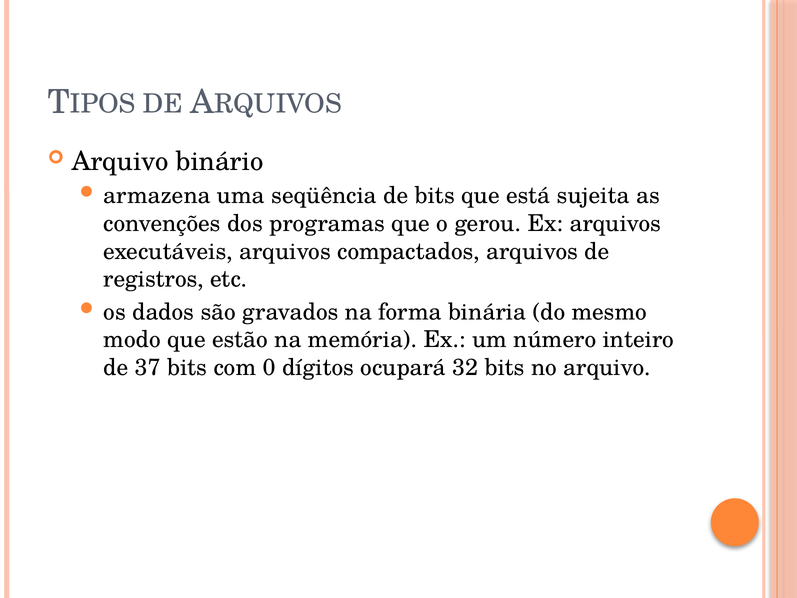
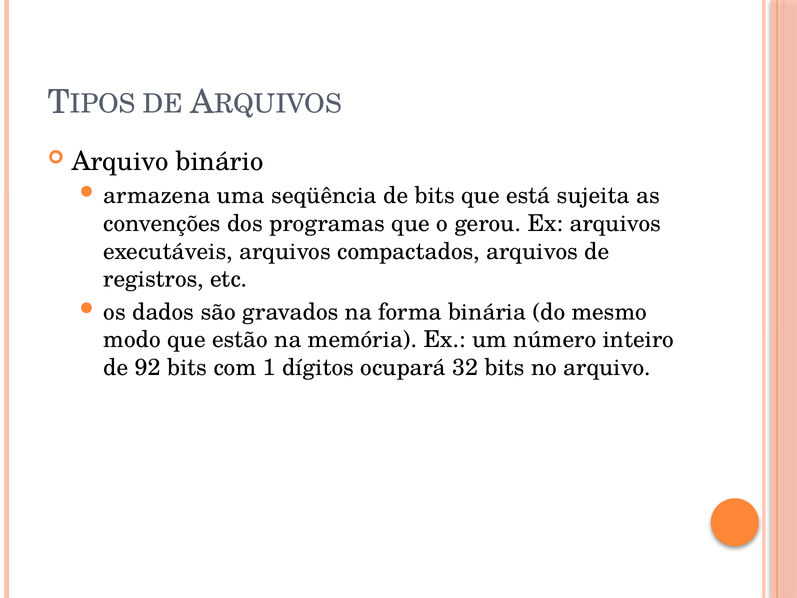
37: 37 -> 92 (148, 368)
0: 0 -> 1 (269, 368)
